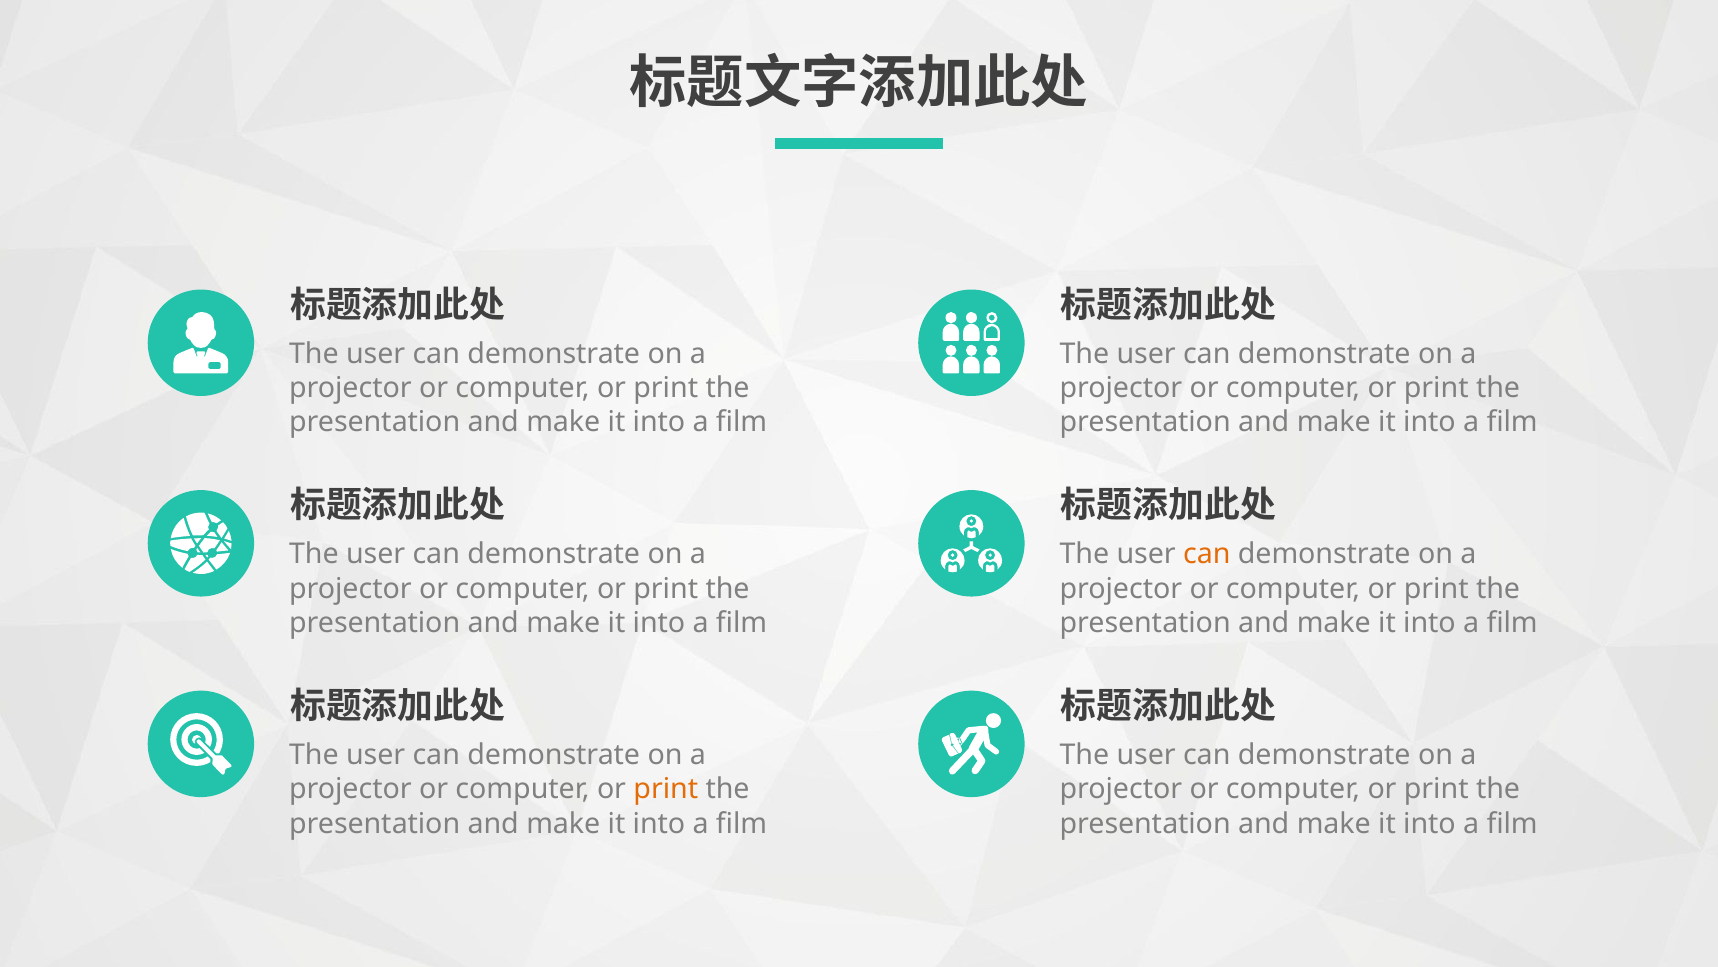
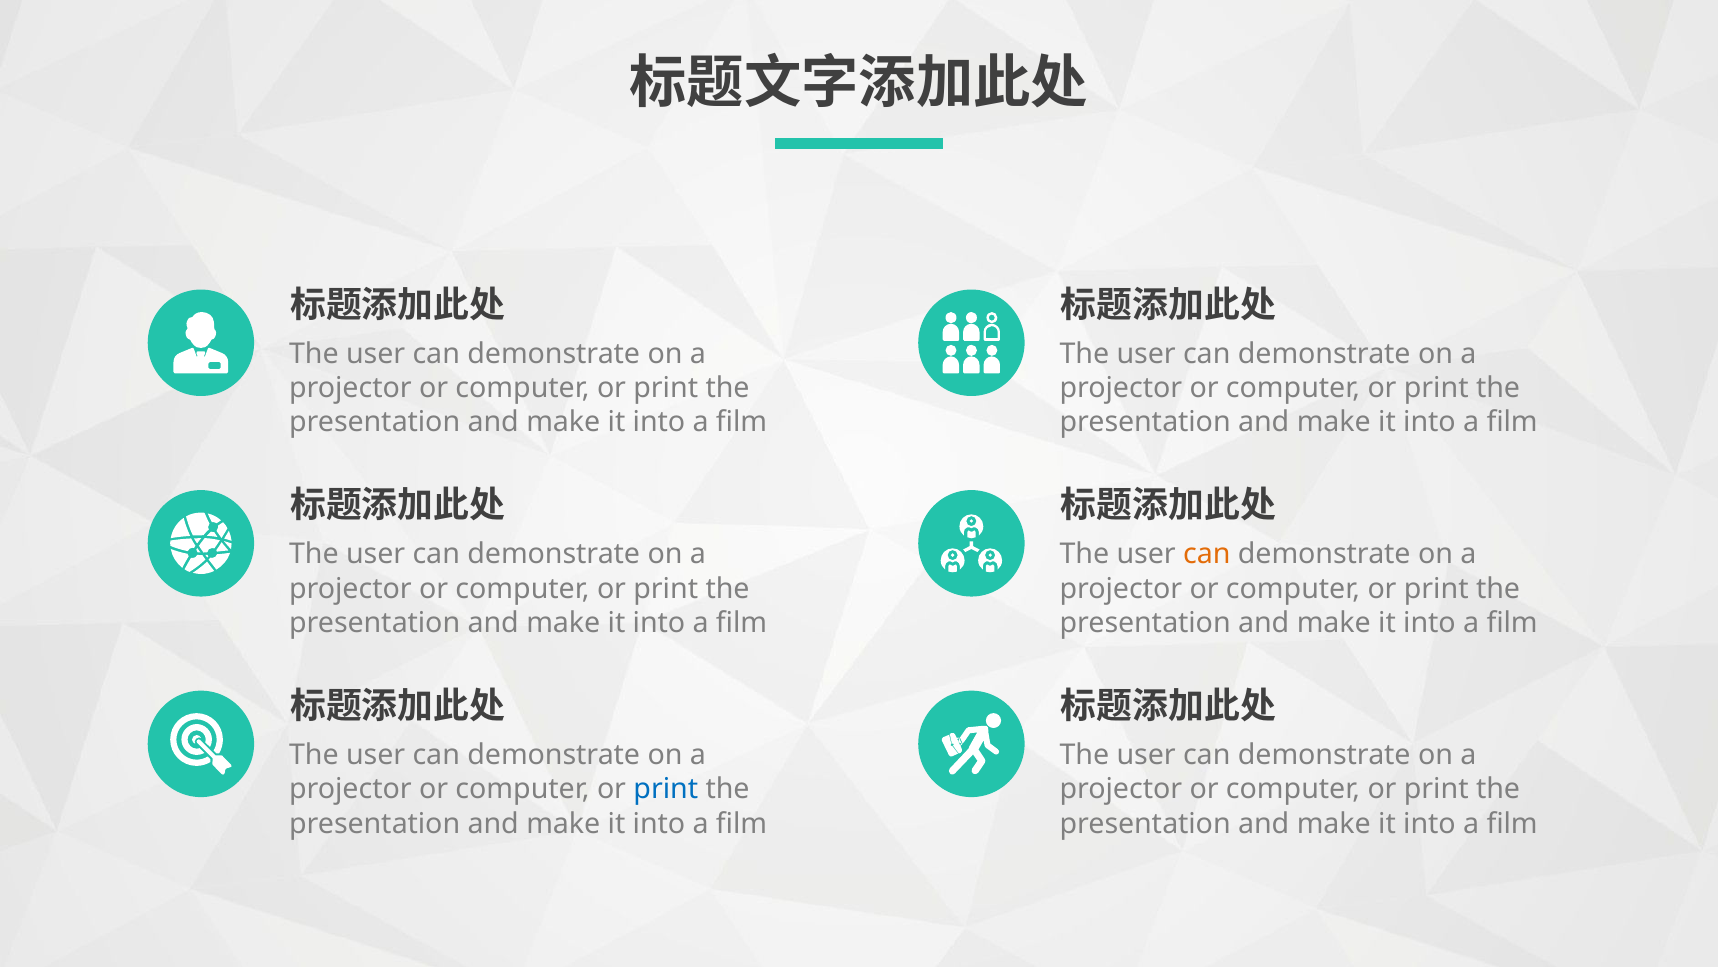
print colour: orange -> blue (666, 789)
